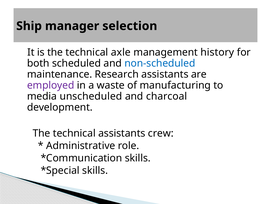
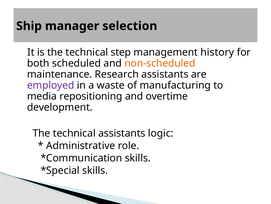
axle: axle -> step (121, 52)
non-scheduled colour: blue -> orange (160, 63)
unscheduled: unscheduled -> repositioning (91, 96)
charcoal: charcoal -> overtime (167, 96)
crew: crew -> logic (161, 133)
